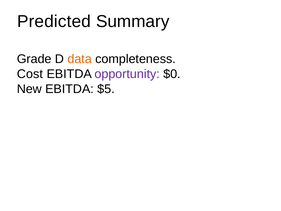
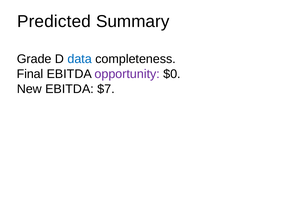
data colour: orange -> blue (80, 59)
Cost: Cost -> Final (30, 74)
$5: $5 -> $7 (106, 89)
